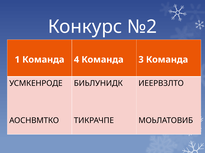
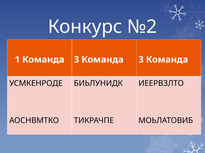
1 Команда 4: 4 -> 3 (76, 60)
